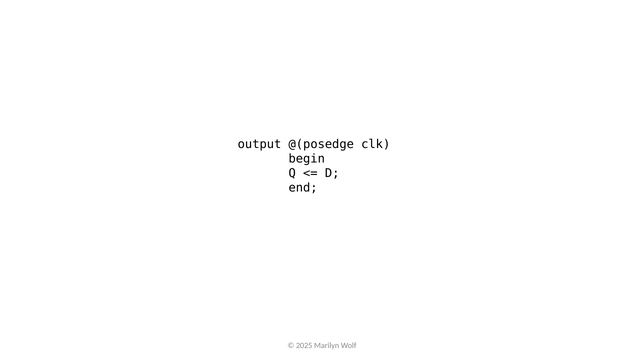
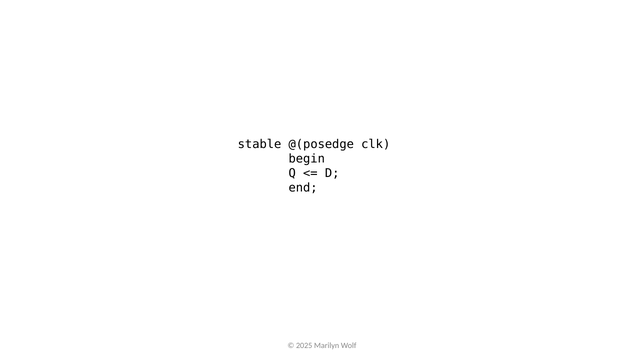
output: output -> stable (260, 145)
